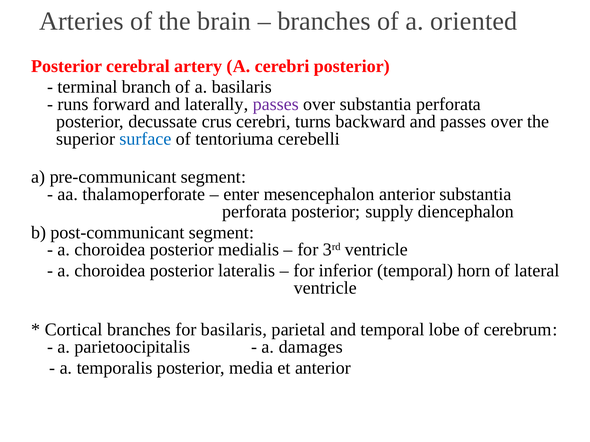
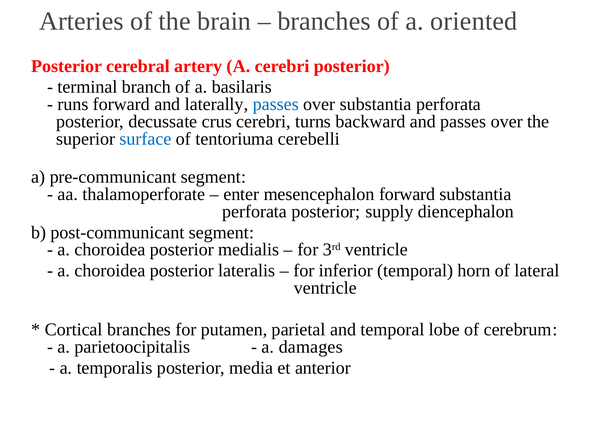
passes colour: purple -> blue (276, 104)
mesencephalon anterior: anterior -> forward (407, 194)
for basilaris: basilaris -> putamen (234, 330)
